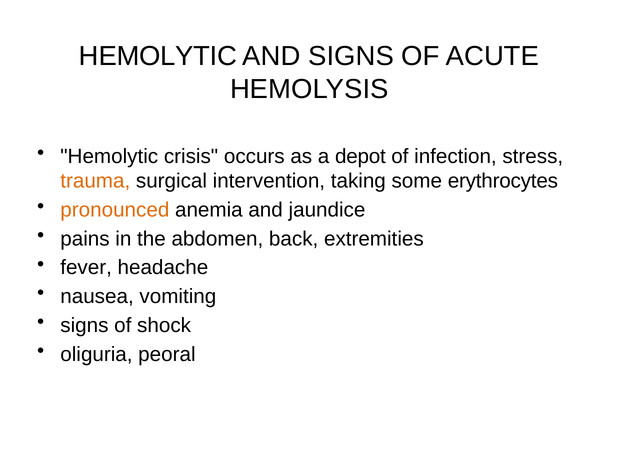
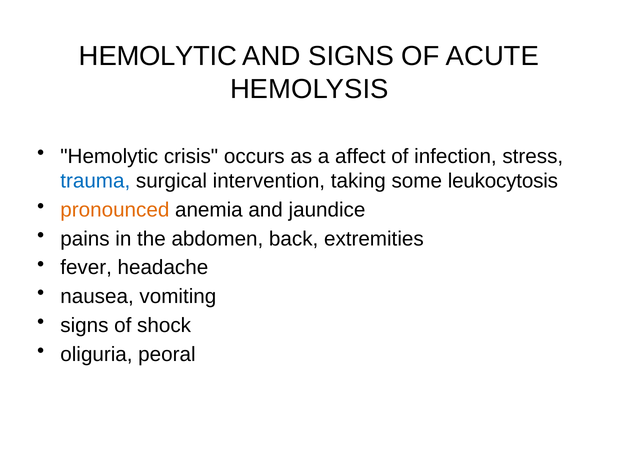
depot: depot -> affect (360, 156)
trauma colour: orange -> blue (95, 181)
erythrocytes: erythrocytes -> leukocytosis (503, 181)
